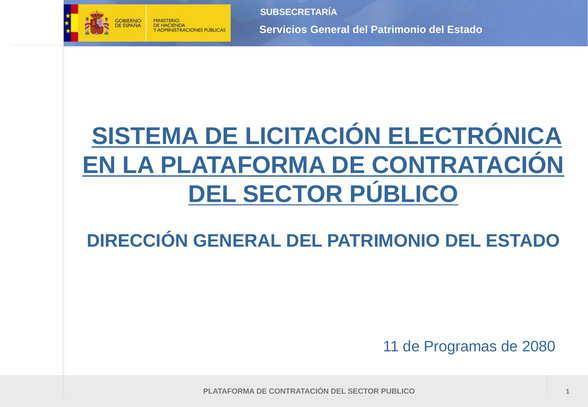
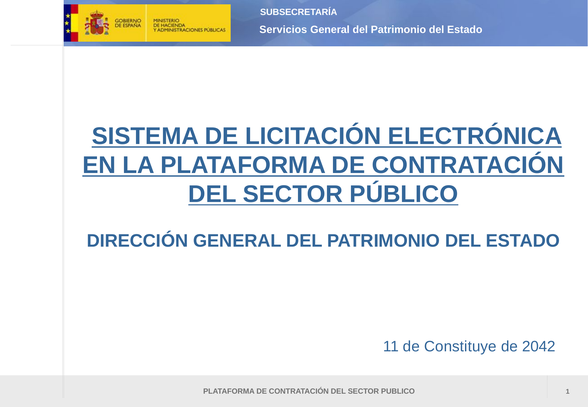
Programas: Programas -> Constituye (460, 346)
2080: 2080 -> 2042 (539, 346)
